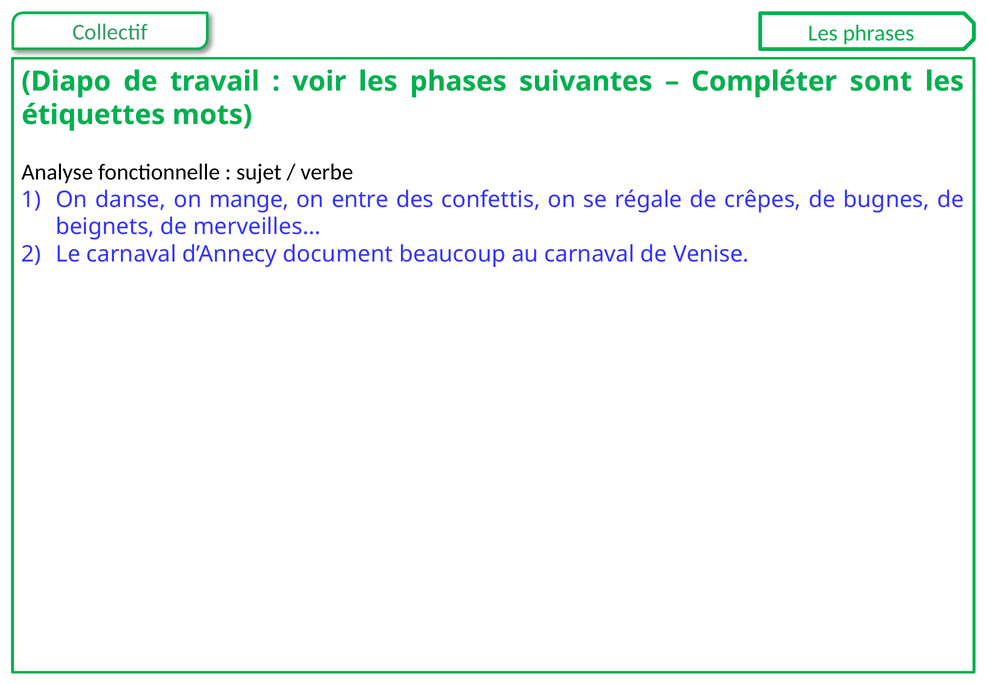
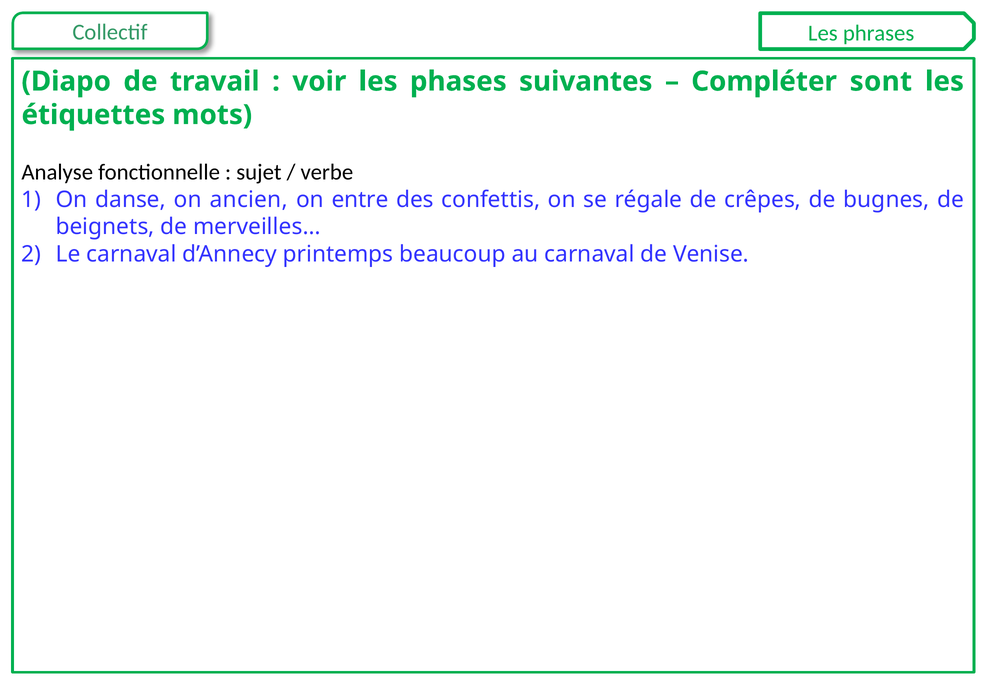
mange: mange -> ancien (249, 200)
document: document -> printemps (338, 254)
